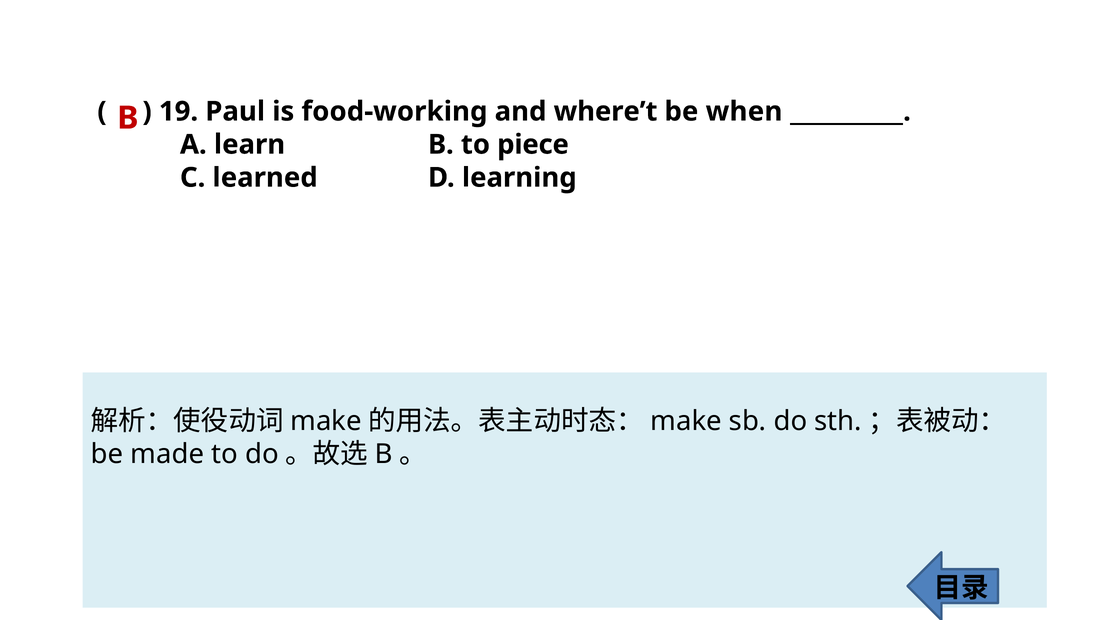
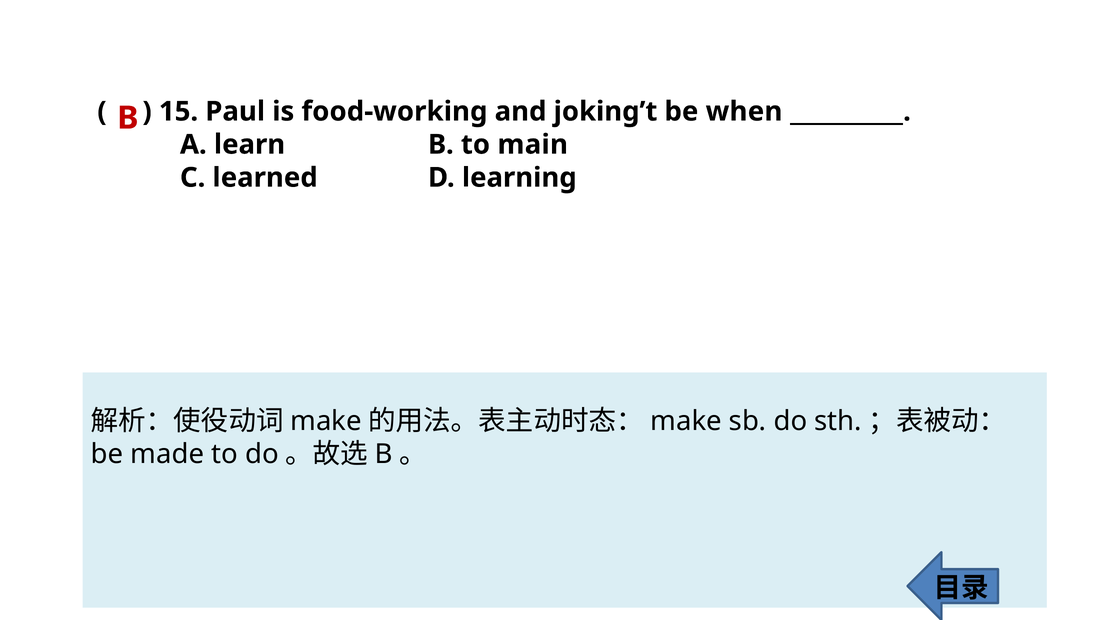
19: 19 -> 15 (179, 111)
where’t: where’t -> joking’t (606, 111)
piece: piece -> main (533, 145)
